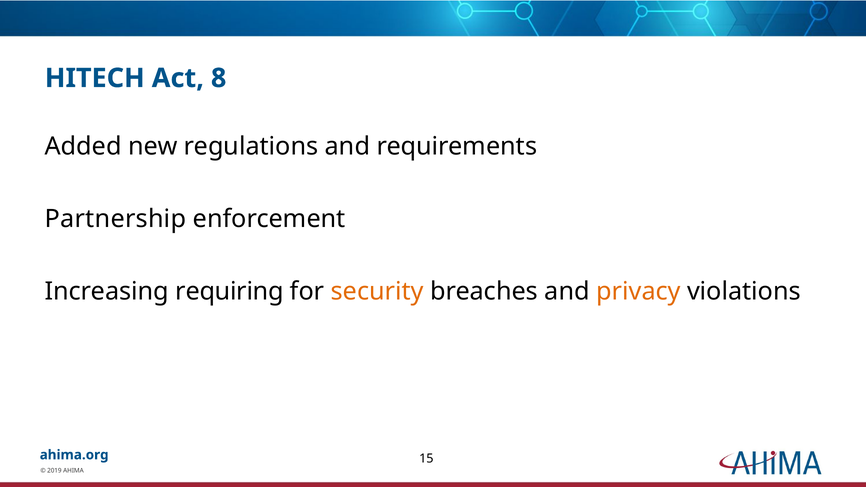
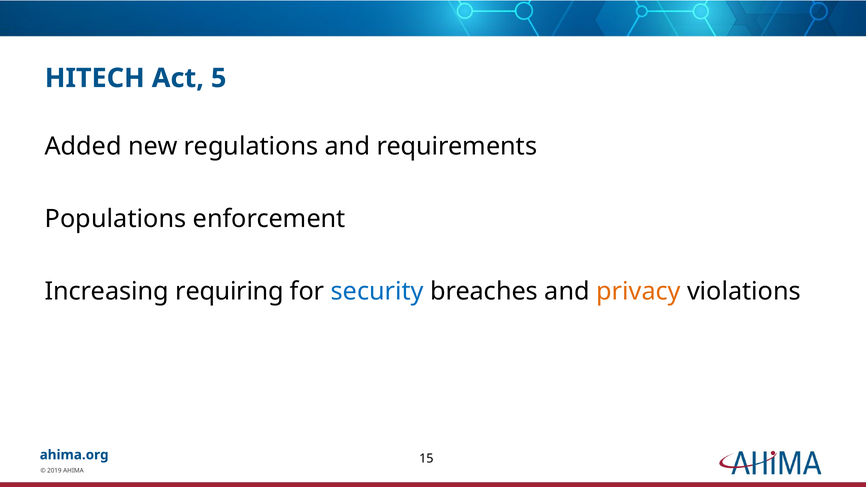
8: 8 -> 5 (219, 78)
Partnership: Partnership -> Populations (116, 219)
security colour: orange -> blue (377, 292)
